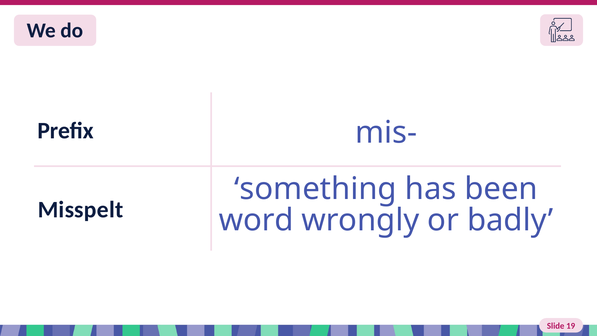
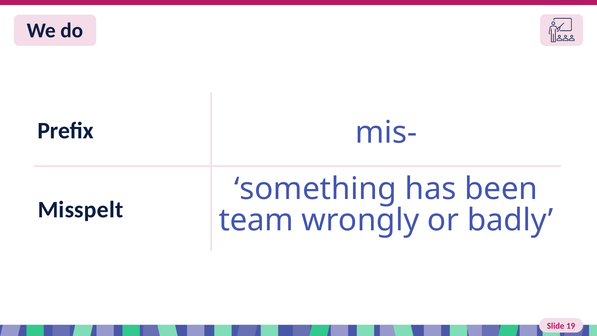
word: word -> team (256, 220)
